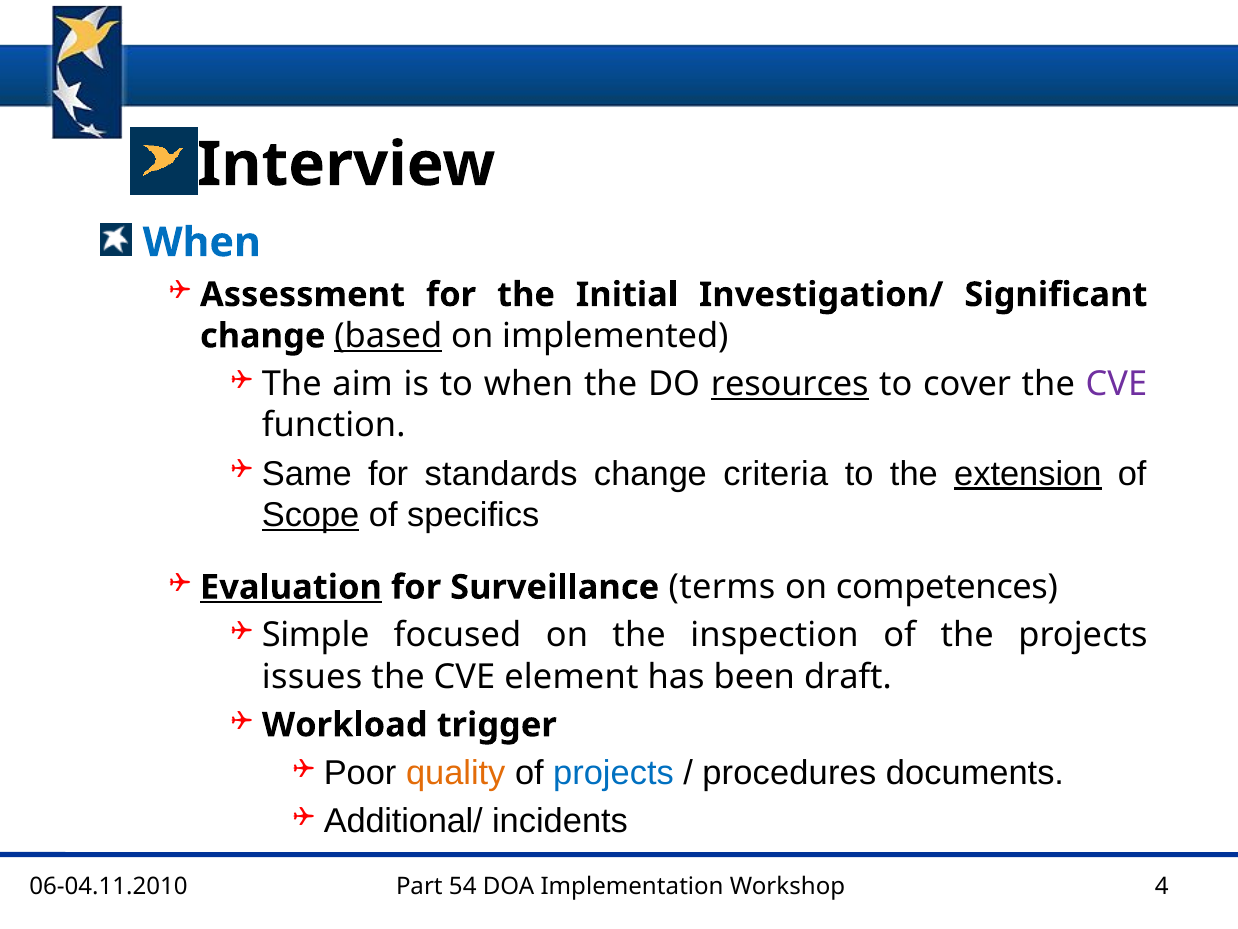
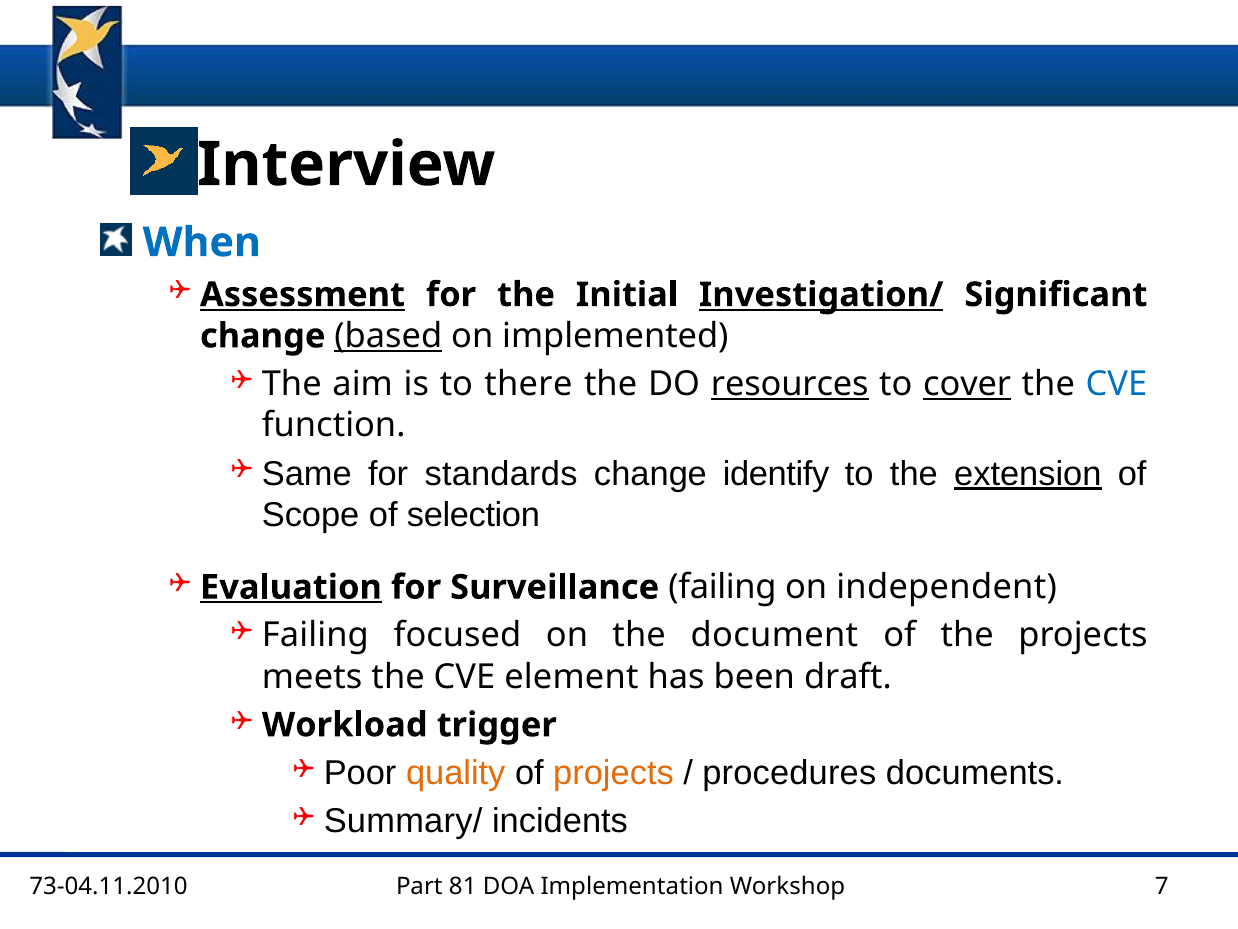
Assessment underline: none -> present (302, 295)
Investigation/ underline: none -> present (821, 295)
to when: when -> there (528, 384)
cover underline: none -> present (967, 384)
CVE colour: purple -> blue (1116, 384)
criteria: criteria -> identify (776, 473)
Scope underline: present -> none (311, 515)
specifics: specifics -> selection (473, 515)
Surveillance terms: terms -> failing (722, 587)
competences: competences -> independent (947, 587)
Simple: Simple -> Failing (315, 635)
inspection: inspection -> document (774, 635)
issues: issues -> meets (312, 676)
projects colour: blue -> orange (613, 773)
Additional/: Additional/ -> Summary/ (403, 821)
06-04.11.2010: 06-04.11.2010 -> 73-04.11.2010 (109, 886)
54: 54 -> 81 (463, 886)
4: 4 -> 7 (1162, 886)
